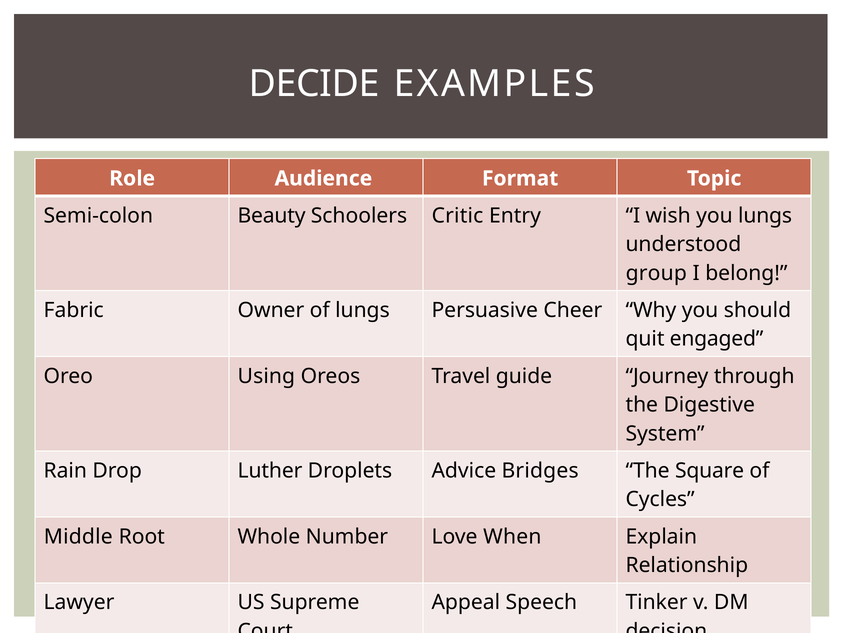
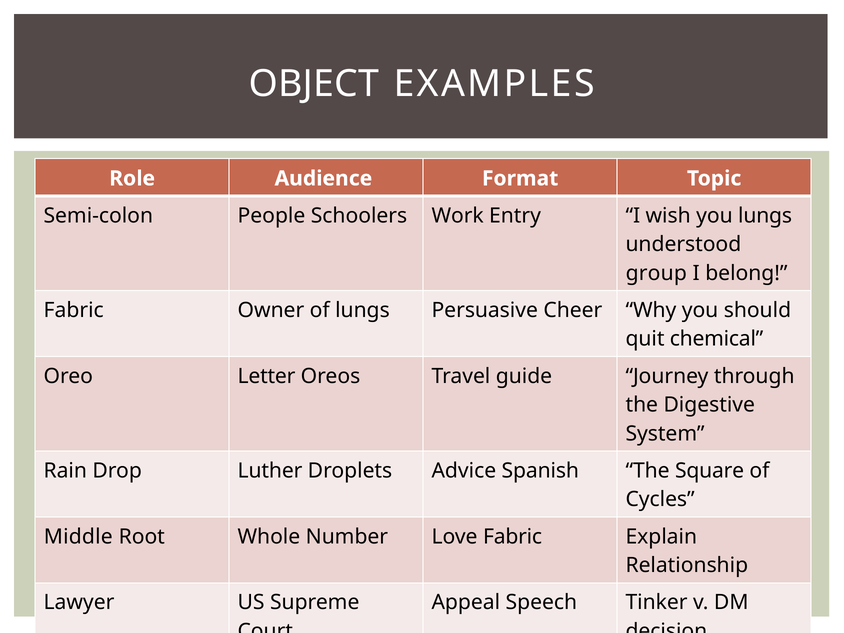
DECIDE: DECIDE -> OBJECT (314, 84)
Beauty: Beauty -> People (271, 216)
Critic: Critic -> Work (458, 216)
engaged: engaged -> chemical (717, 339)
Using: Using -> Letter (267, 376)
Bridges: Bridges -> Spanish (540, 471)
Love When: When -> Fabric (513, 537)
